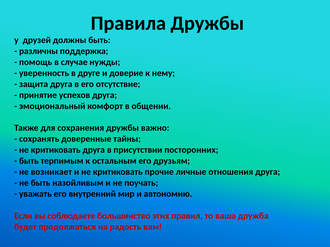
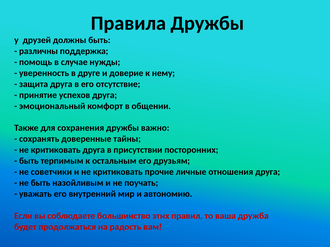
возникает: возникает -> советчики (51, 172)
